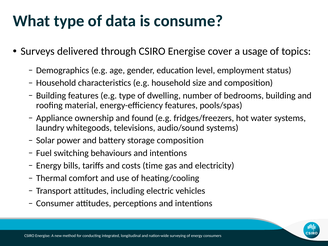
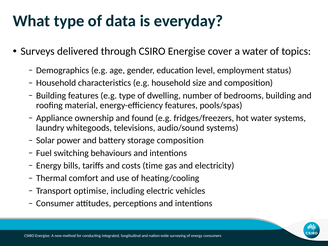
consume: consume -> everyday (188, 21)
a usage: usage -> water (255, 51)
Transport attitudes: attitudes -> optimise (91, 191)
